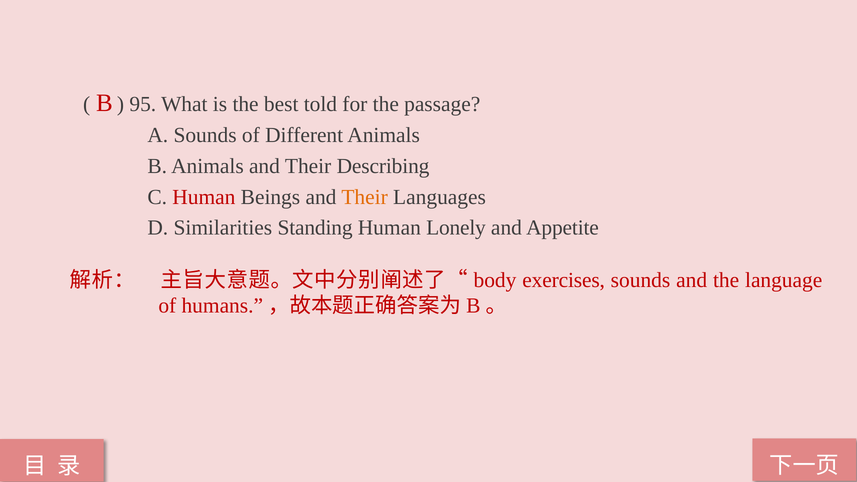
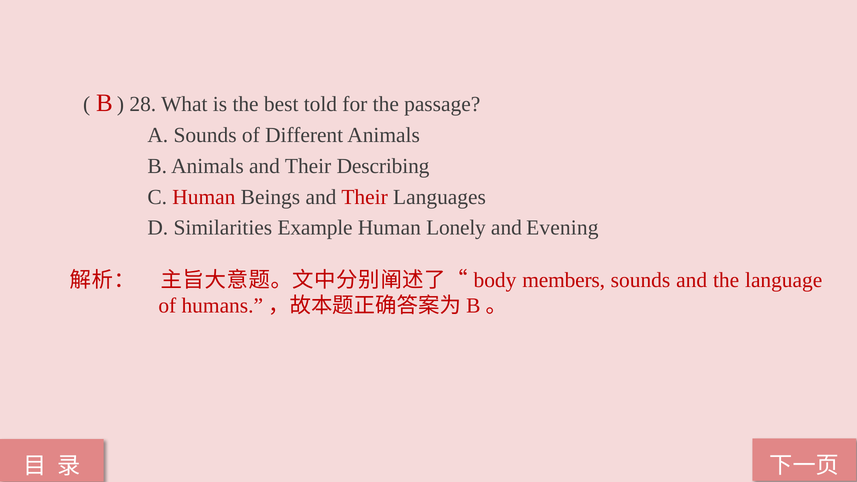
95: 95 -> 28 (143, 104)
Their colour: orange -> red (365, 197)
Standing: Standing -> Example (315, 228)
Appetite: Appetite -> Evening (562, 228)
exercises: exercises -> members (564, 280)
